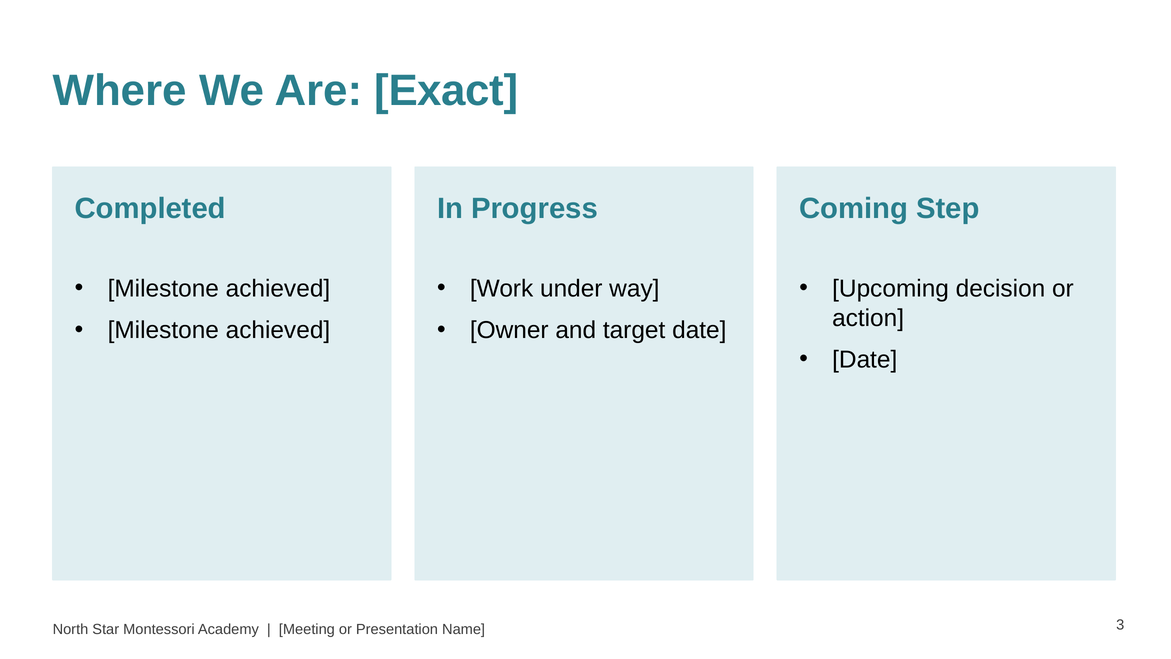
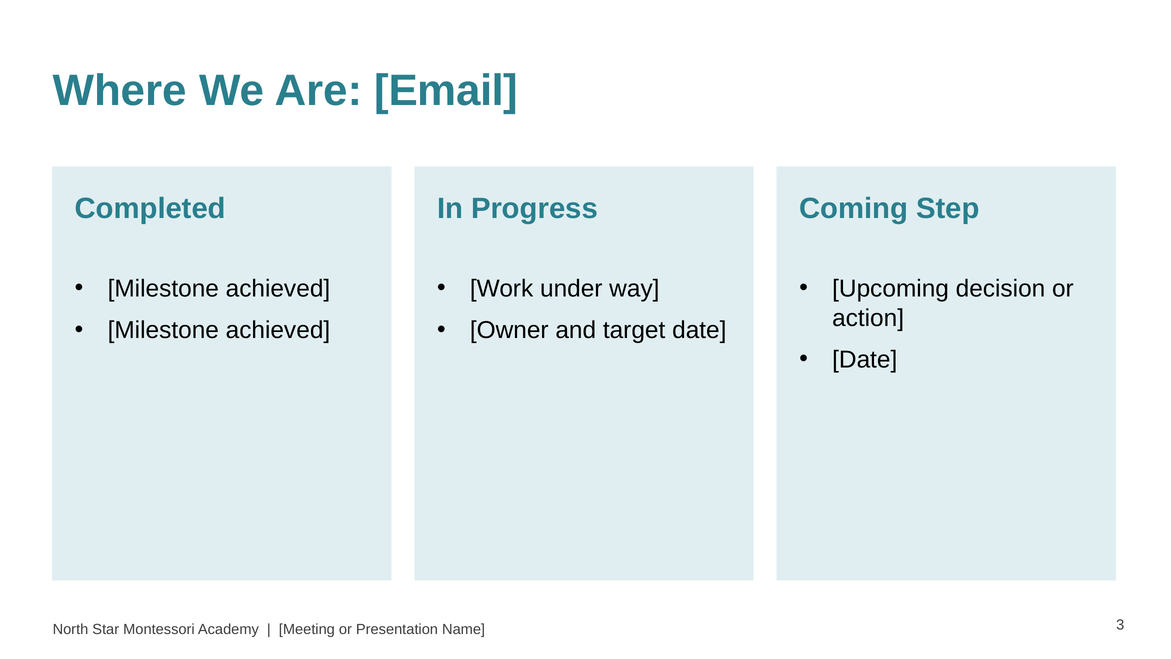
Exact: Exact -> Email (446, 91)
